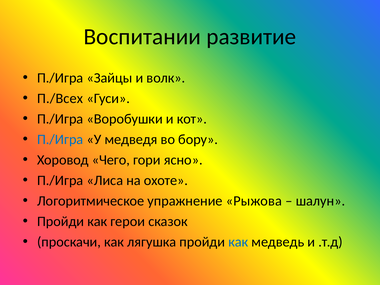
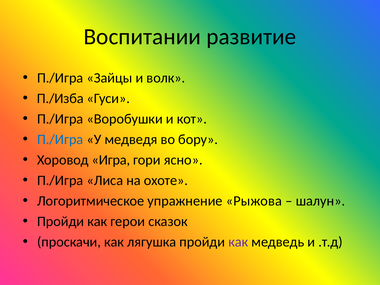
П./Всех: П./Всех -> П./Изба (60, 98)
Чего: Чего -> Игра (111, 160)
как colour: blue -> purple (238, 242)
